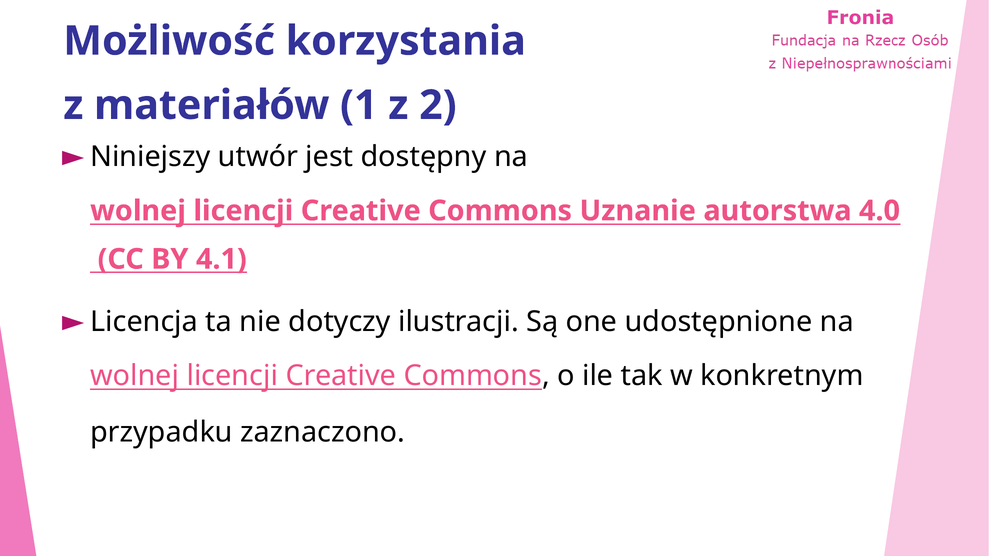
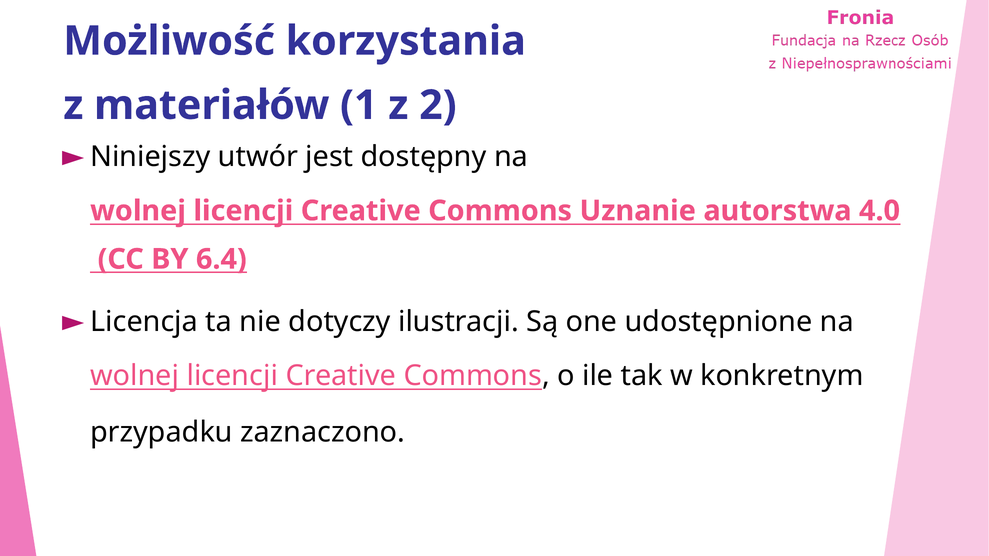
4.1: 4.1 -> 6.4 (221, 259)
